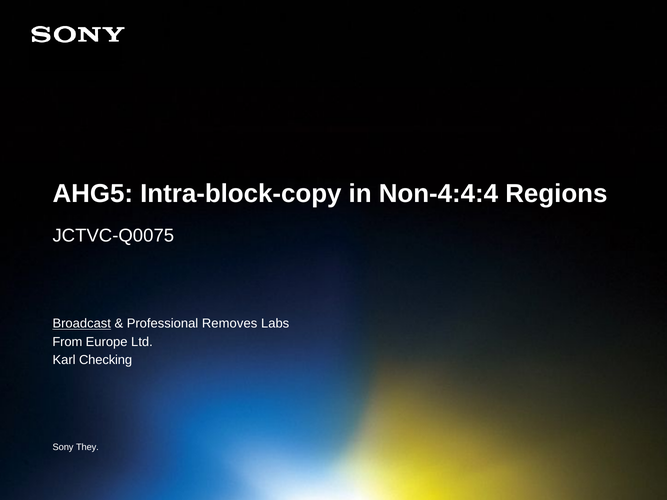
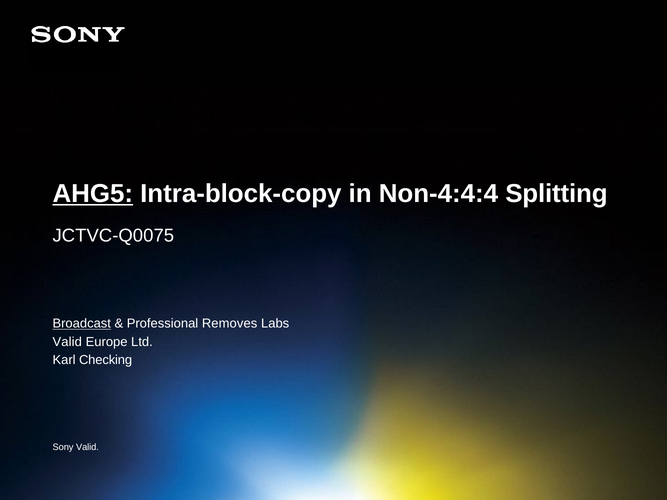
AHG5 underline: none -> present (93, 194)
Regions: Regions -> Splitting (556, 194)
From: From -> Valid (67, 342)
Sony They: They -> Valid (87, 447)
